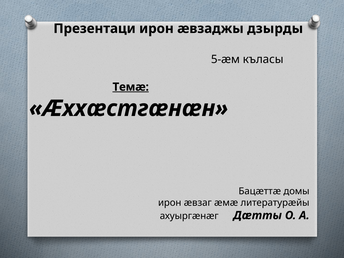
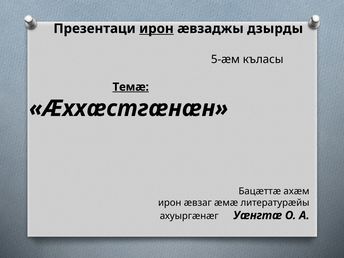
ирон underline: none -> present (156, 29)
домы: домы -> ахæм (296, 191)
Дæтты: Дæтты -> Уæнгтæ (258, 215)
